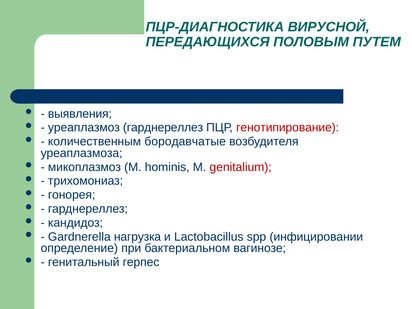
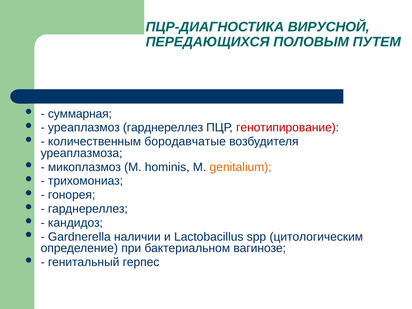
выявления: выявления -> суммарная (80, 114)
genitalium colour: red -> orange (241, 167)
нагрузка: нагрузка -> наличии (137, 237)
инфицировании: инфицировании -> цитологическим (316, 237)
